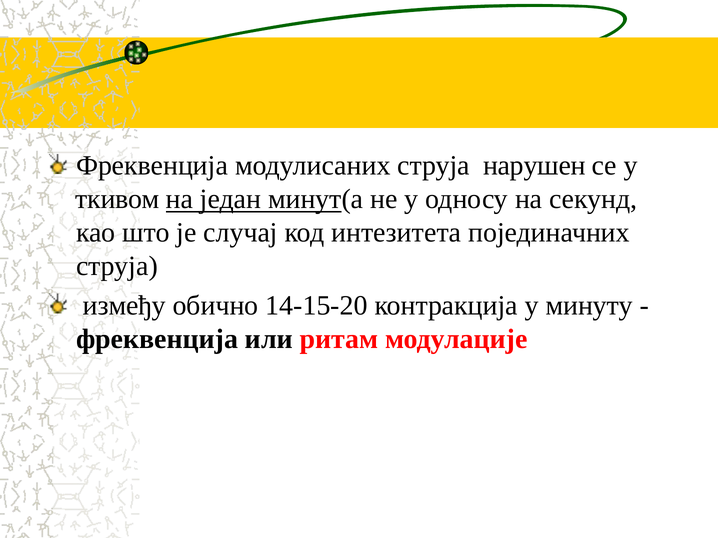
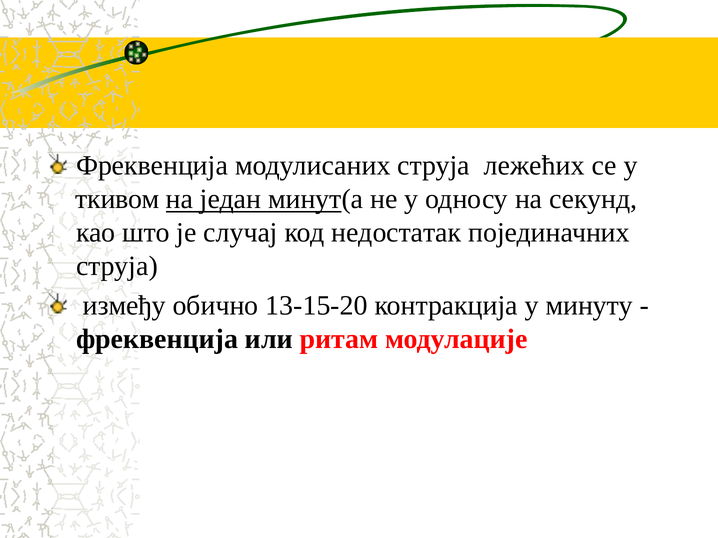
нарушен: нарушен -> лежећих (534, 166)
интезитета: интезитета -> недостатак (396, 233)
14-15-20: 14-15-20 -> 13-15-20 (317, 306)
